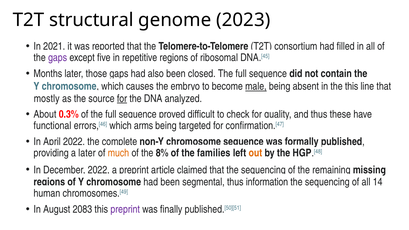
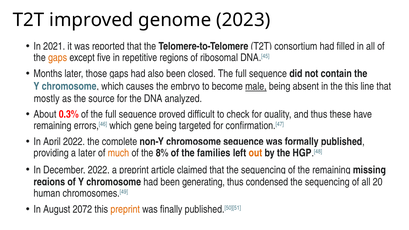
structural: structural -> improved (91, 20)
gaps colour: purple -> orange (58, 58)
for underline: present -> none (122, 99)
functional: functional -> remaining (52, 126)
arms: arms -> gene (144, 126)
segmental: segmental -> generating (203, 182)
information: information -> condensed (267, 182)
14: 14 -> 20 (378, 182)
2083: 2083 -> 2072 (82, 209)
preprint colour: purple -> orange (125, 209)
